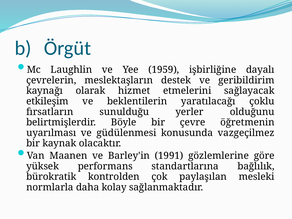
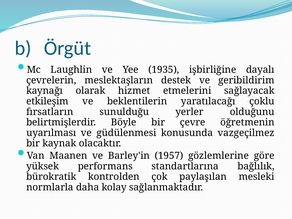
1959: 1959 -> 1935 (164, 70)
1991: 1991 -> 1957 (169, 156)
